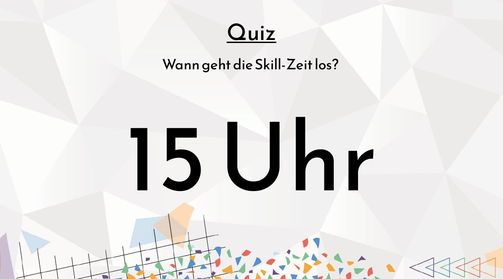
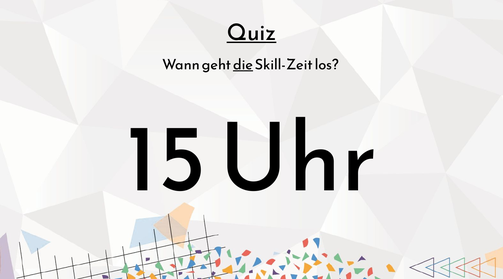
die underline: none -> present (243, 65)
